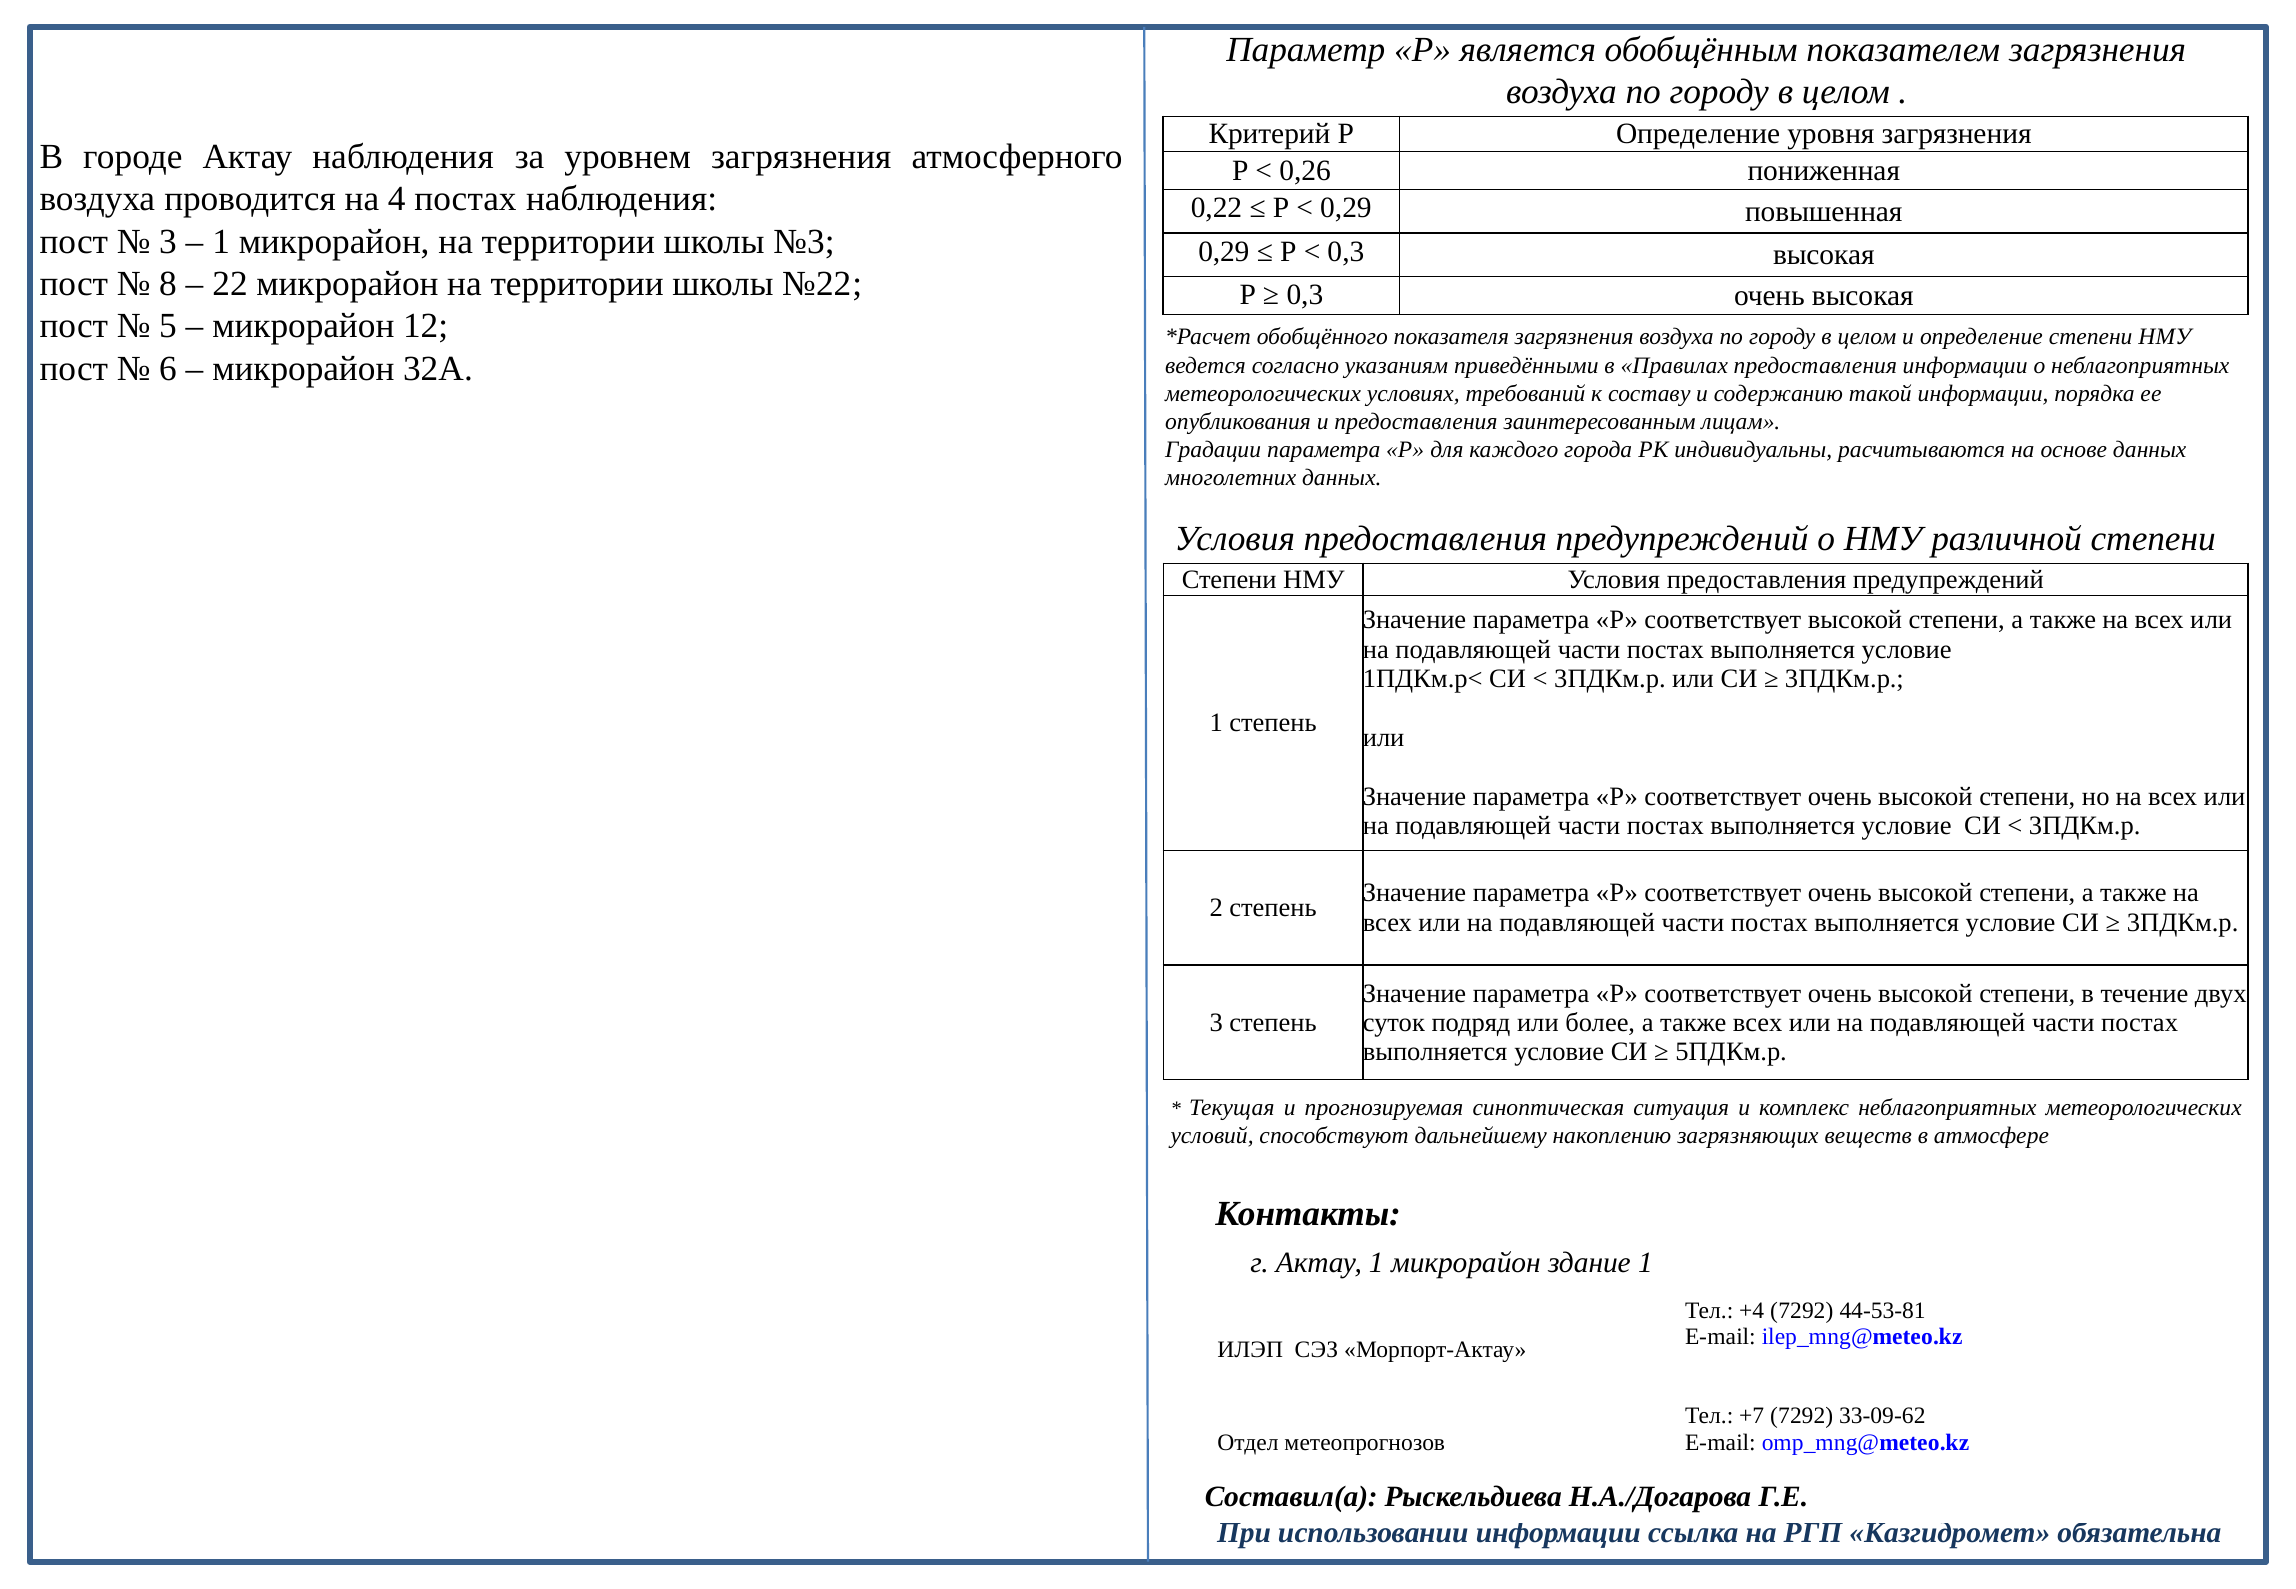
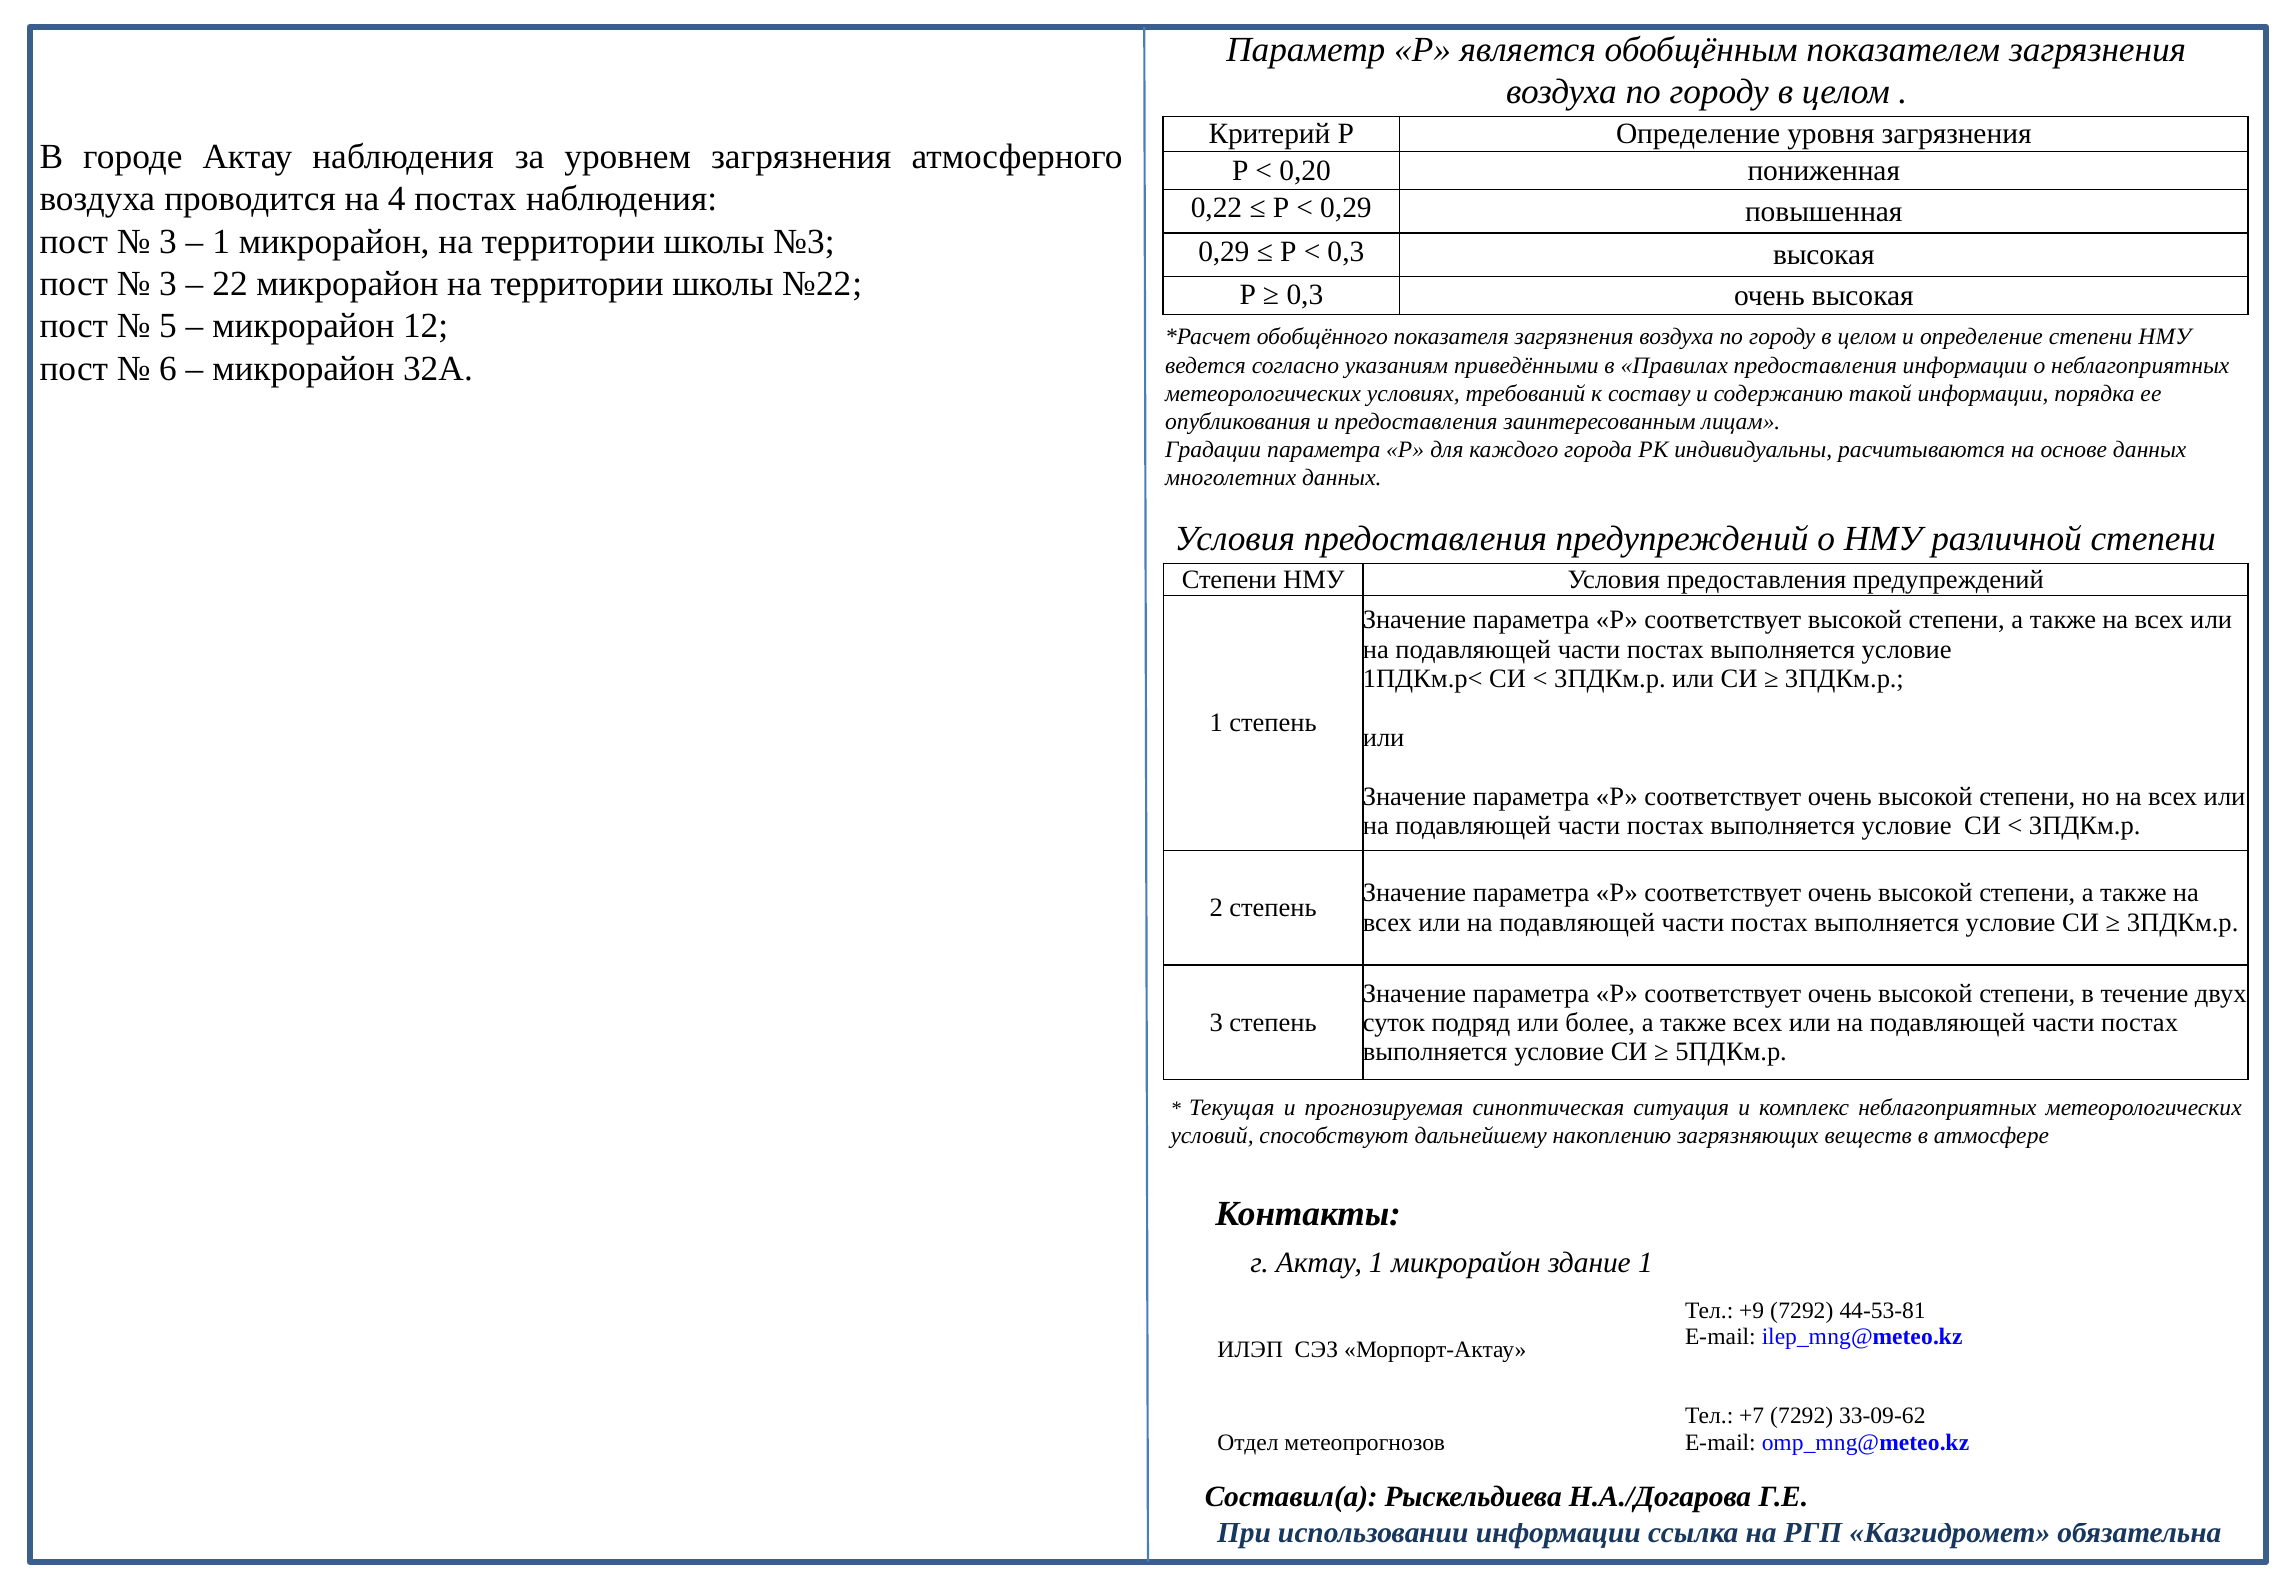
0,26: 0,26 -> 0,20 (1305, 170)
8: 8 -> 3 (168, 284)
+4: +4 -> +9 (1752, 1311)
